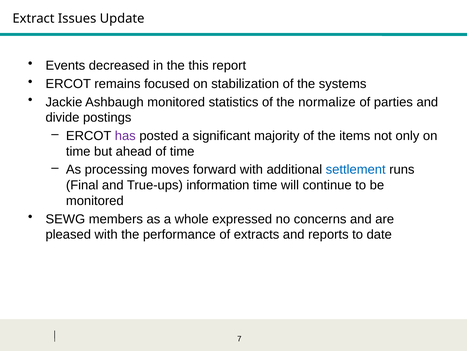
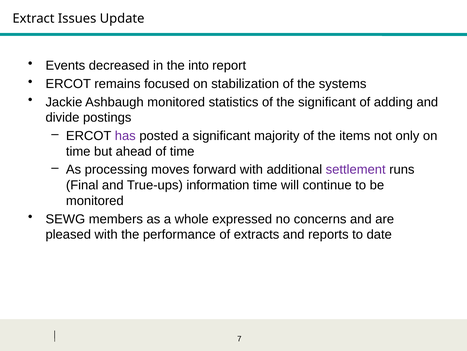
this: this -> into (199, 66)
the normalize: normalize -> significant (327, 102)
parties: parties -> adding (393, 102)
settlement colour: blue -> purple (356, 169)
